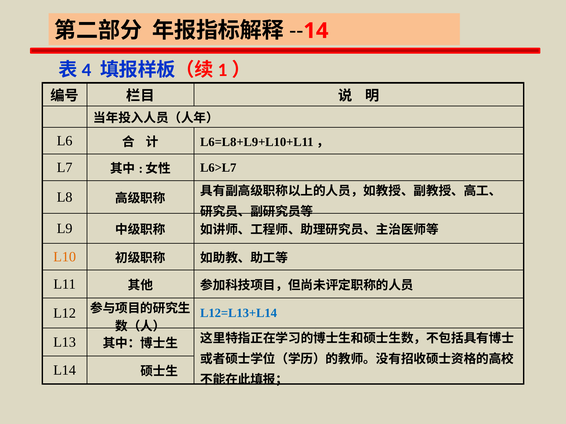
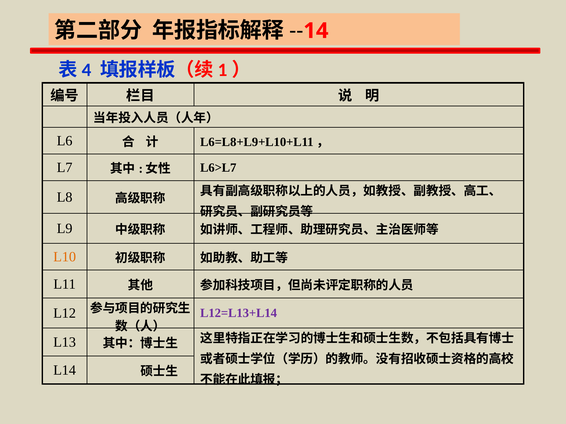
L12=L13+L14 colour: blue -> purple (239, 313)
